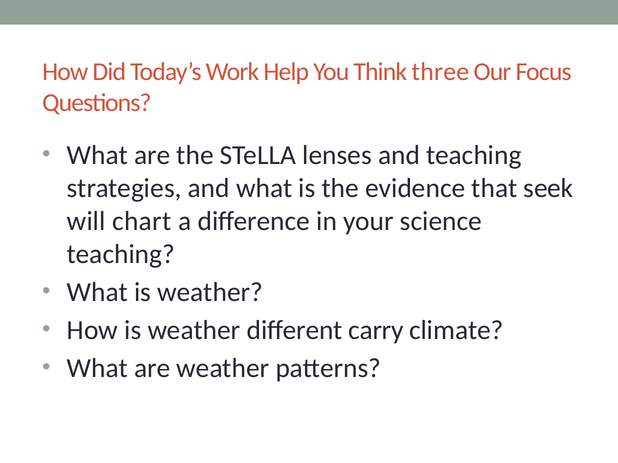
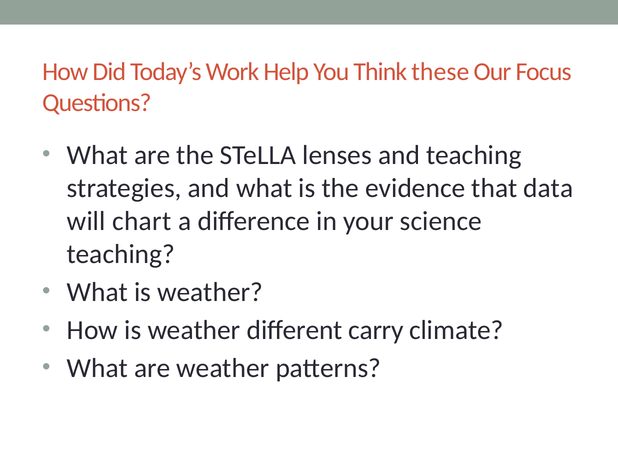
three: three -> these (440, 72)
seek: seek -> data (548, 188)
